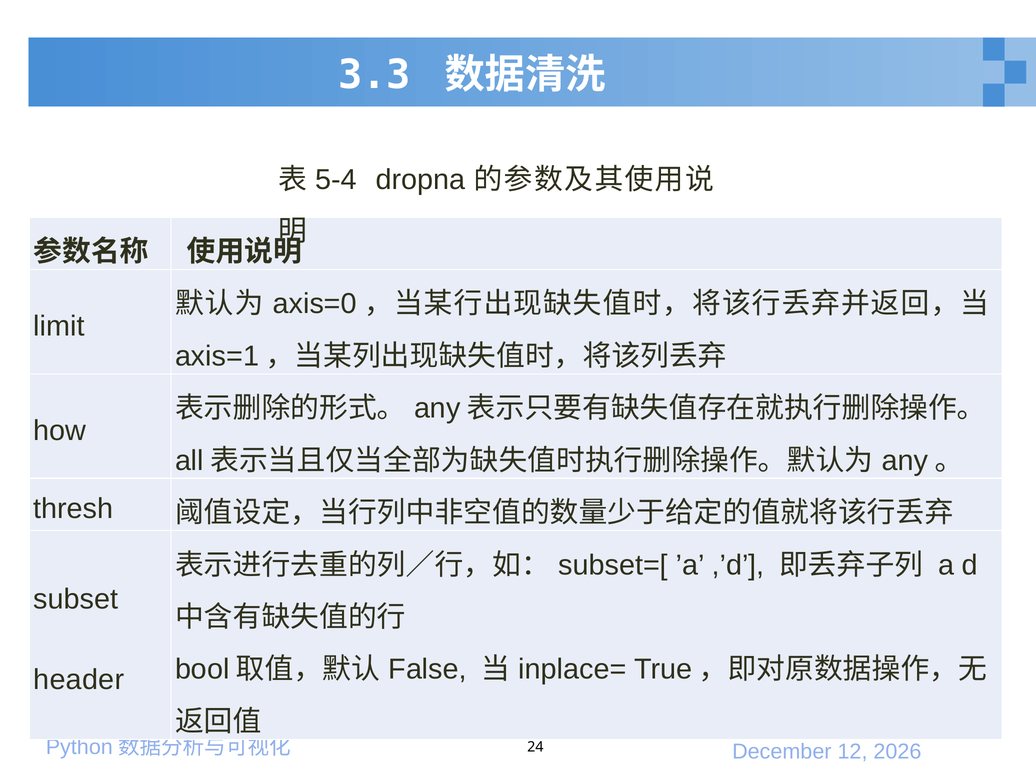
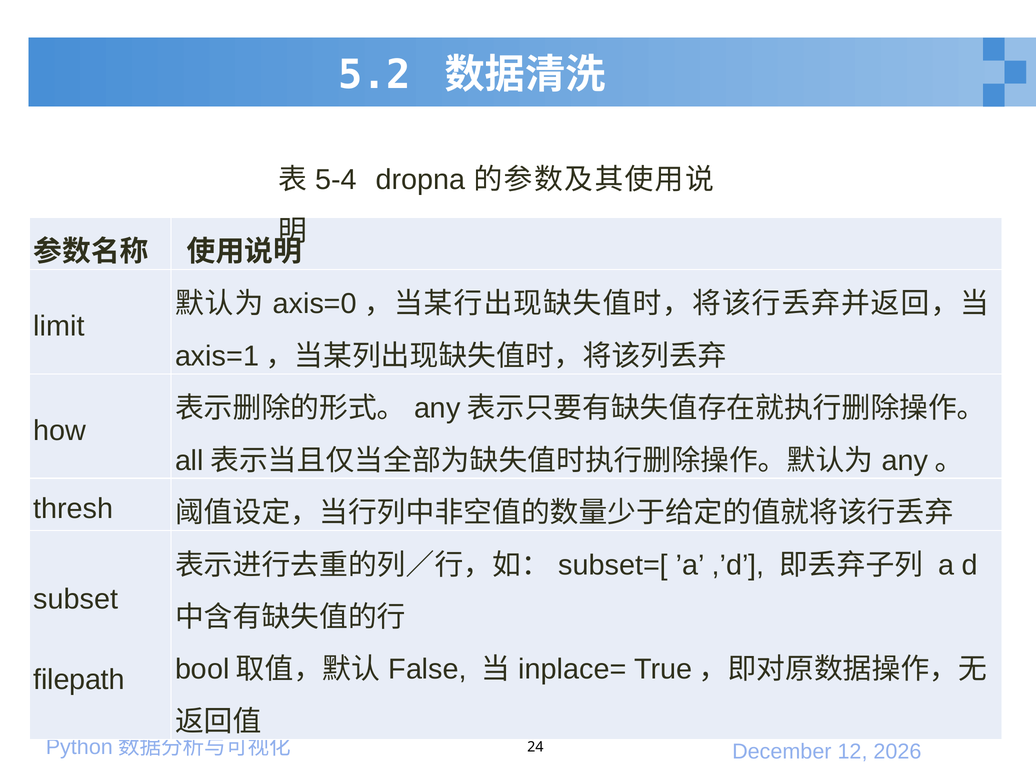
3.3: 3.3 -> 5.2 (374, 75)
header: header -> filepath (79, 680)
